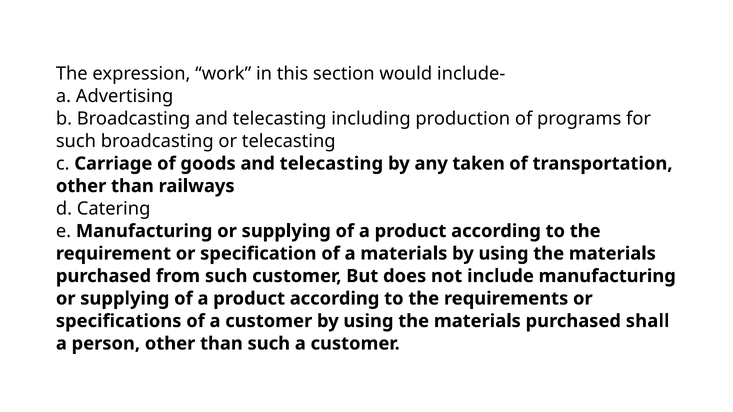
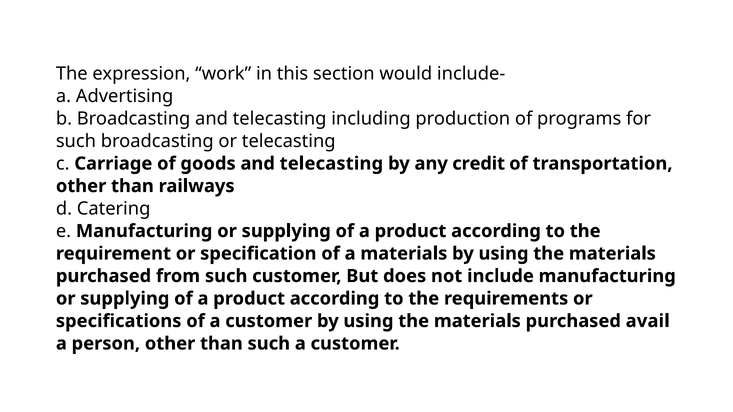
taken: taken -> credit (479, 164)
shall: shall -> avail (648, 321)
